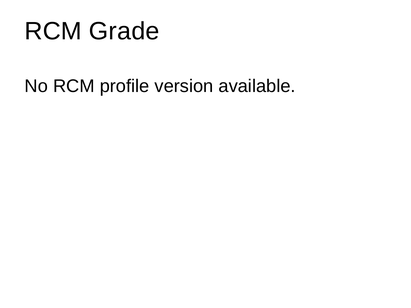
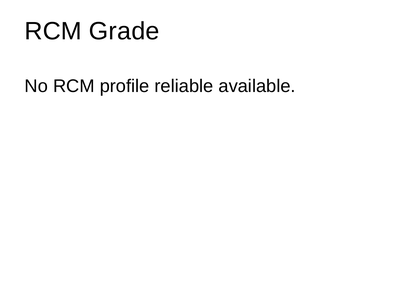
version: version -> reliable (184, 86)
